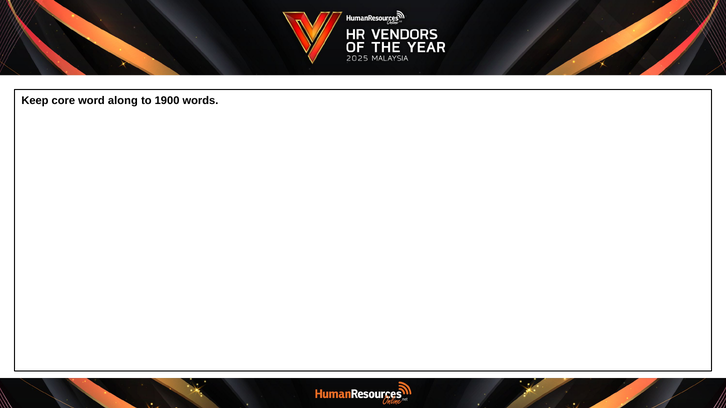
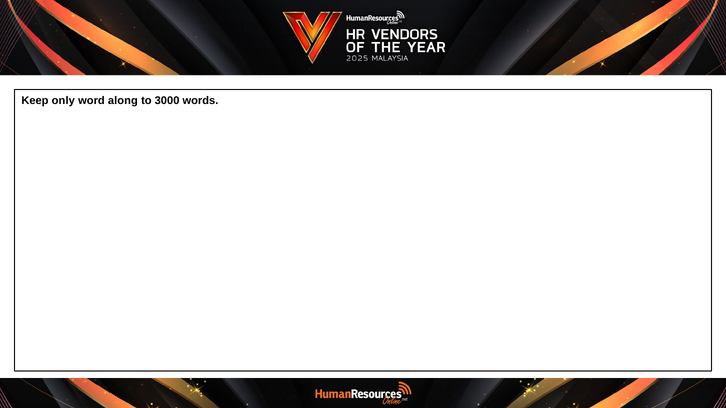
core: core -> only (63, 101)
1900: 1900 -> 3000 (167, 101)
